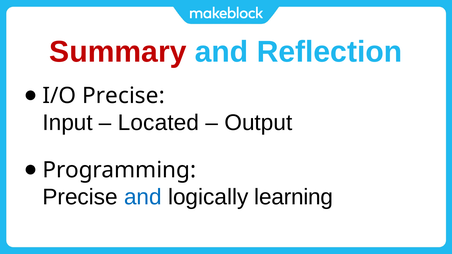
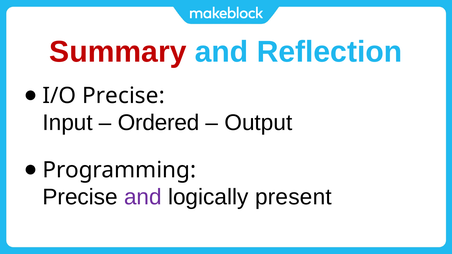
Located: Located -> Ordered (159, 123)
and colour: blue -> purple (143, 197)
learning: learning -> present (293, 197)
